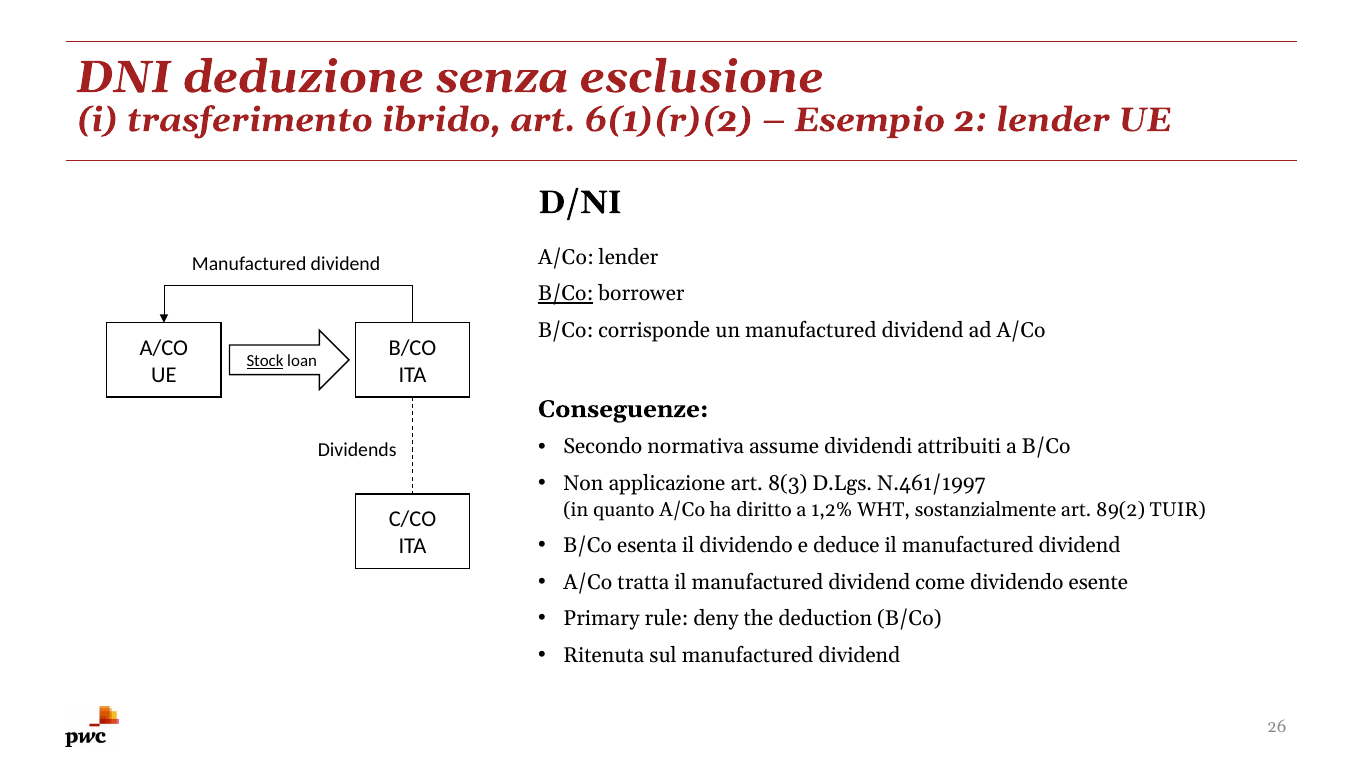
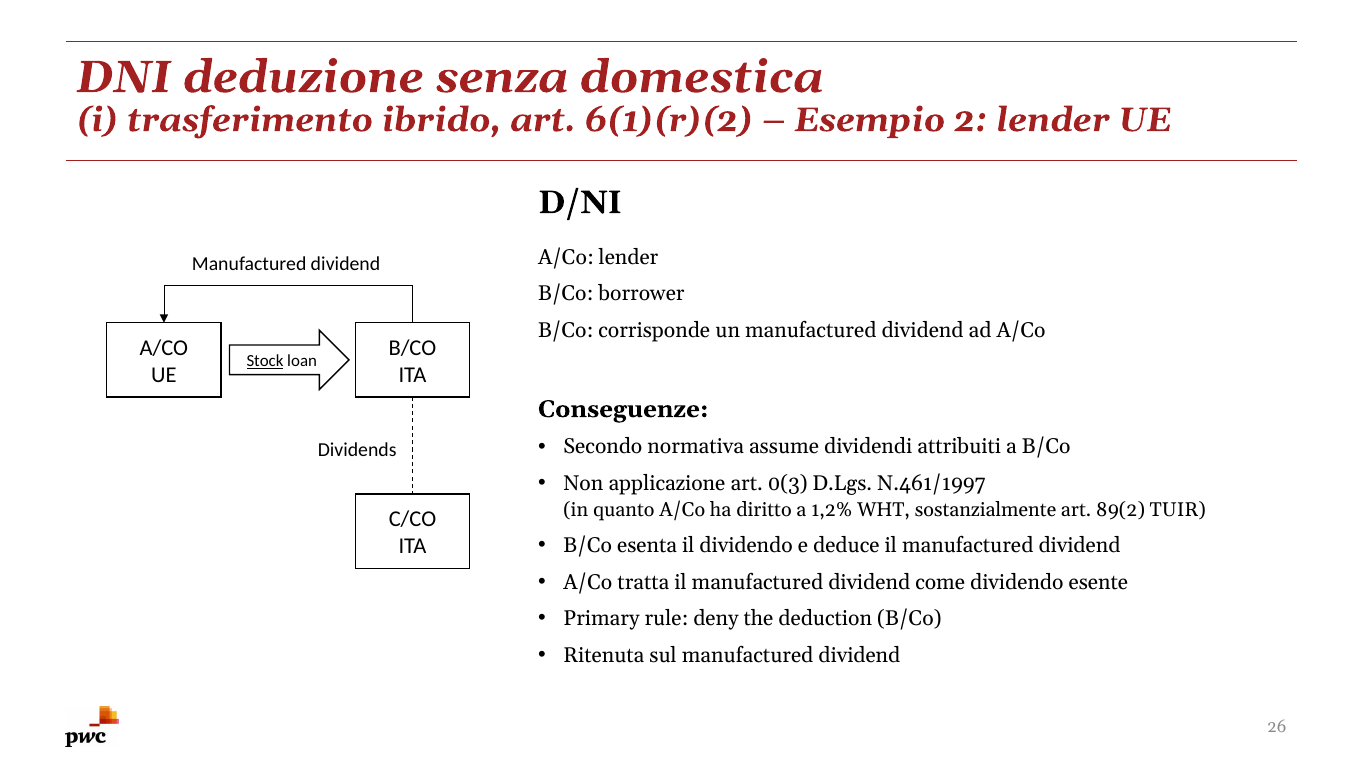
esclusione: esclusione -> domestica (701, 77)
B/Co underline: present -> none (566, 294)
8(3: 8(3 -> 0(3 (788, 483)
